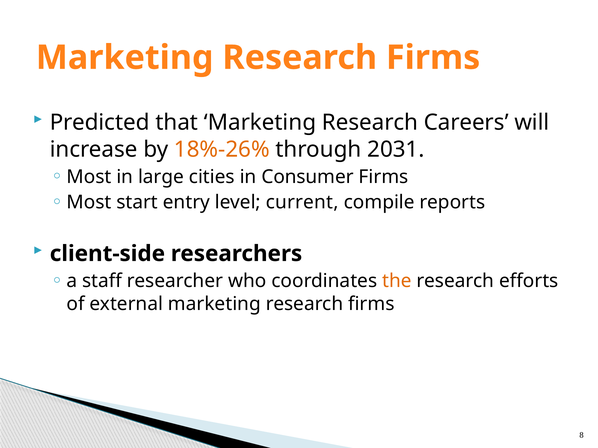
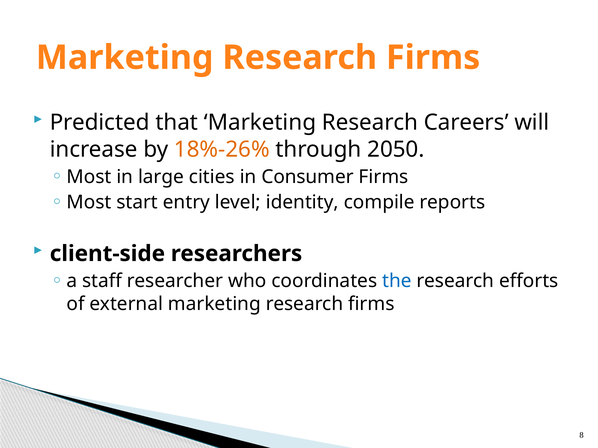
2031: 2031 -> 2050 (396, 150)
current: current -> identity (302, 203)
the colour: orange -> blue (397, 281)
